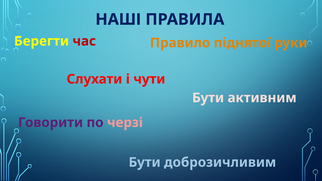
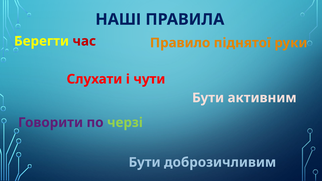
черзі colour: pink -> light green (125, 123)
